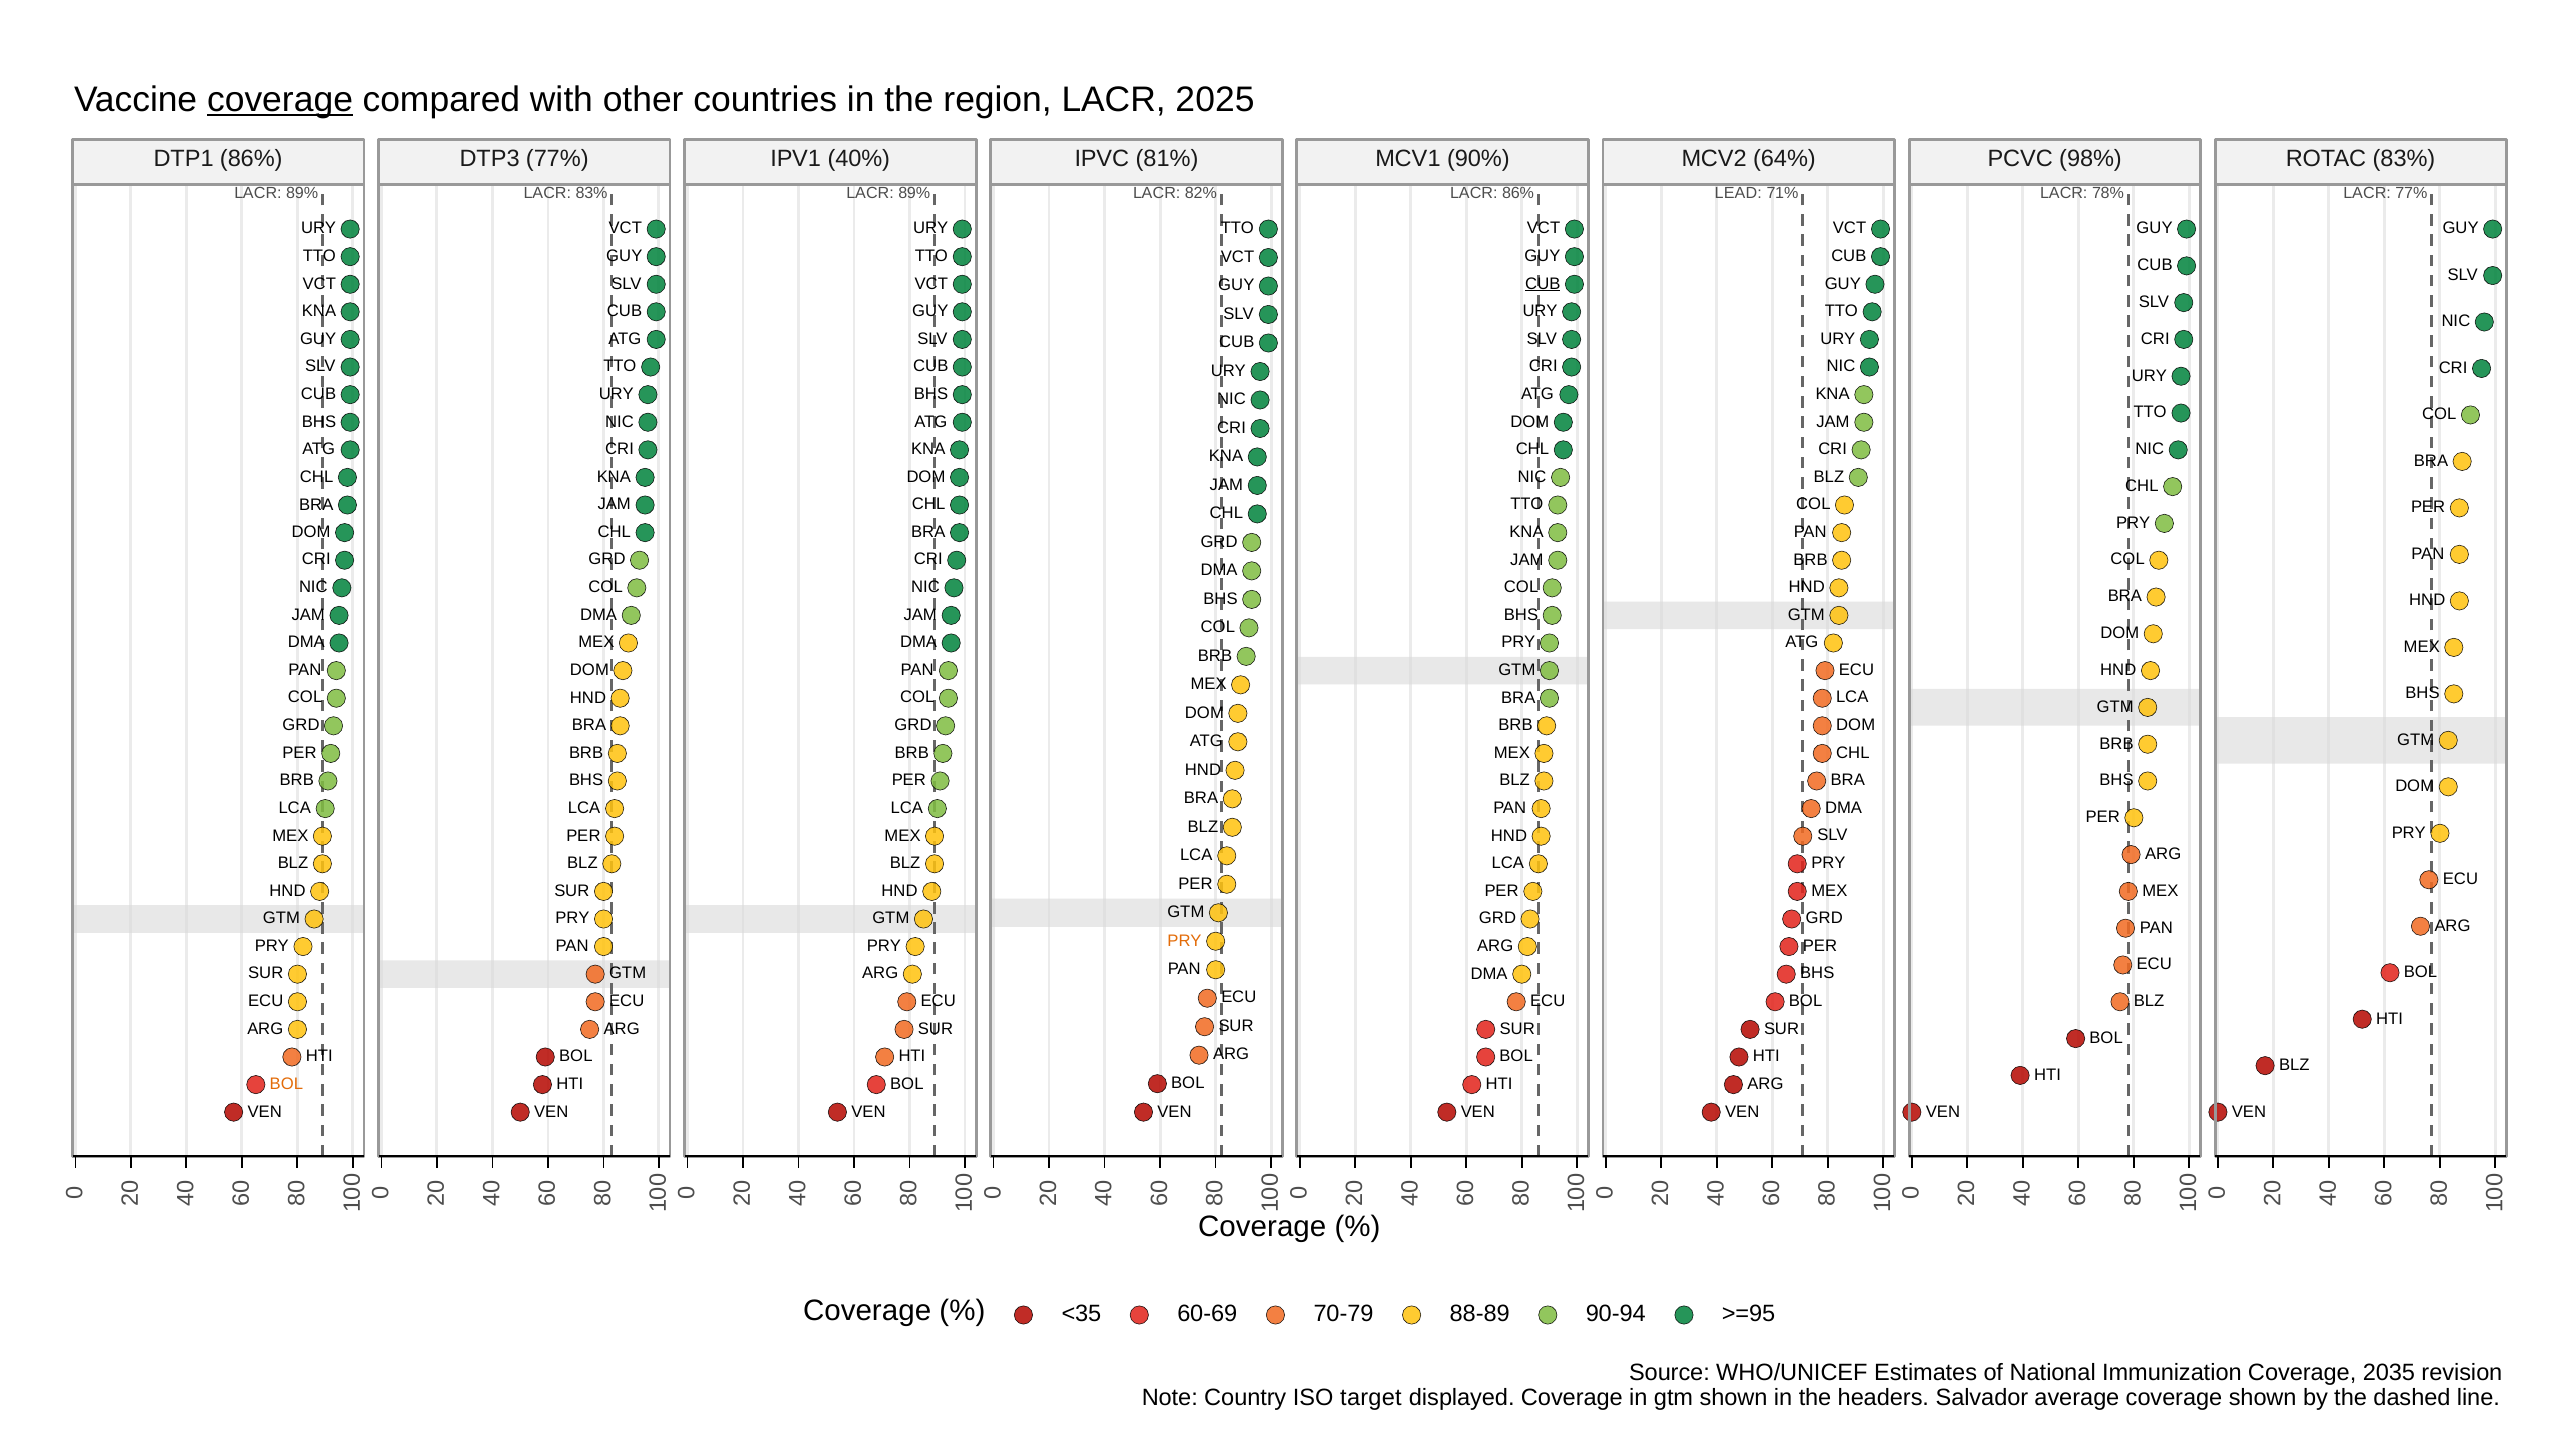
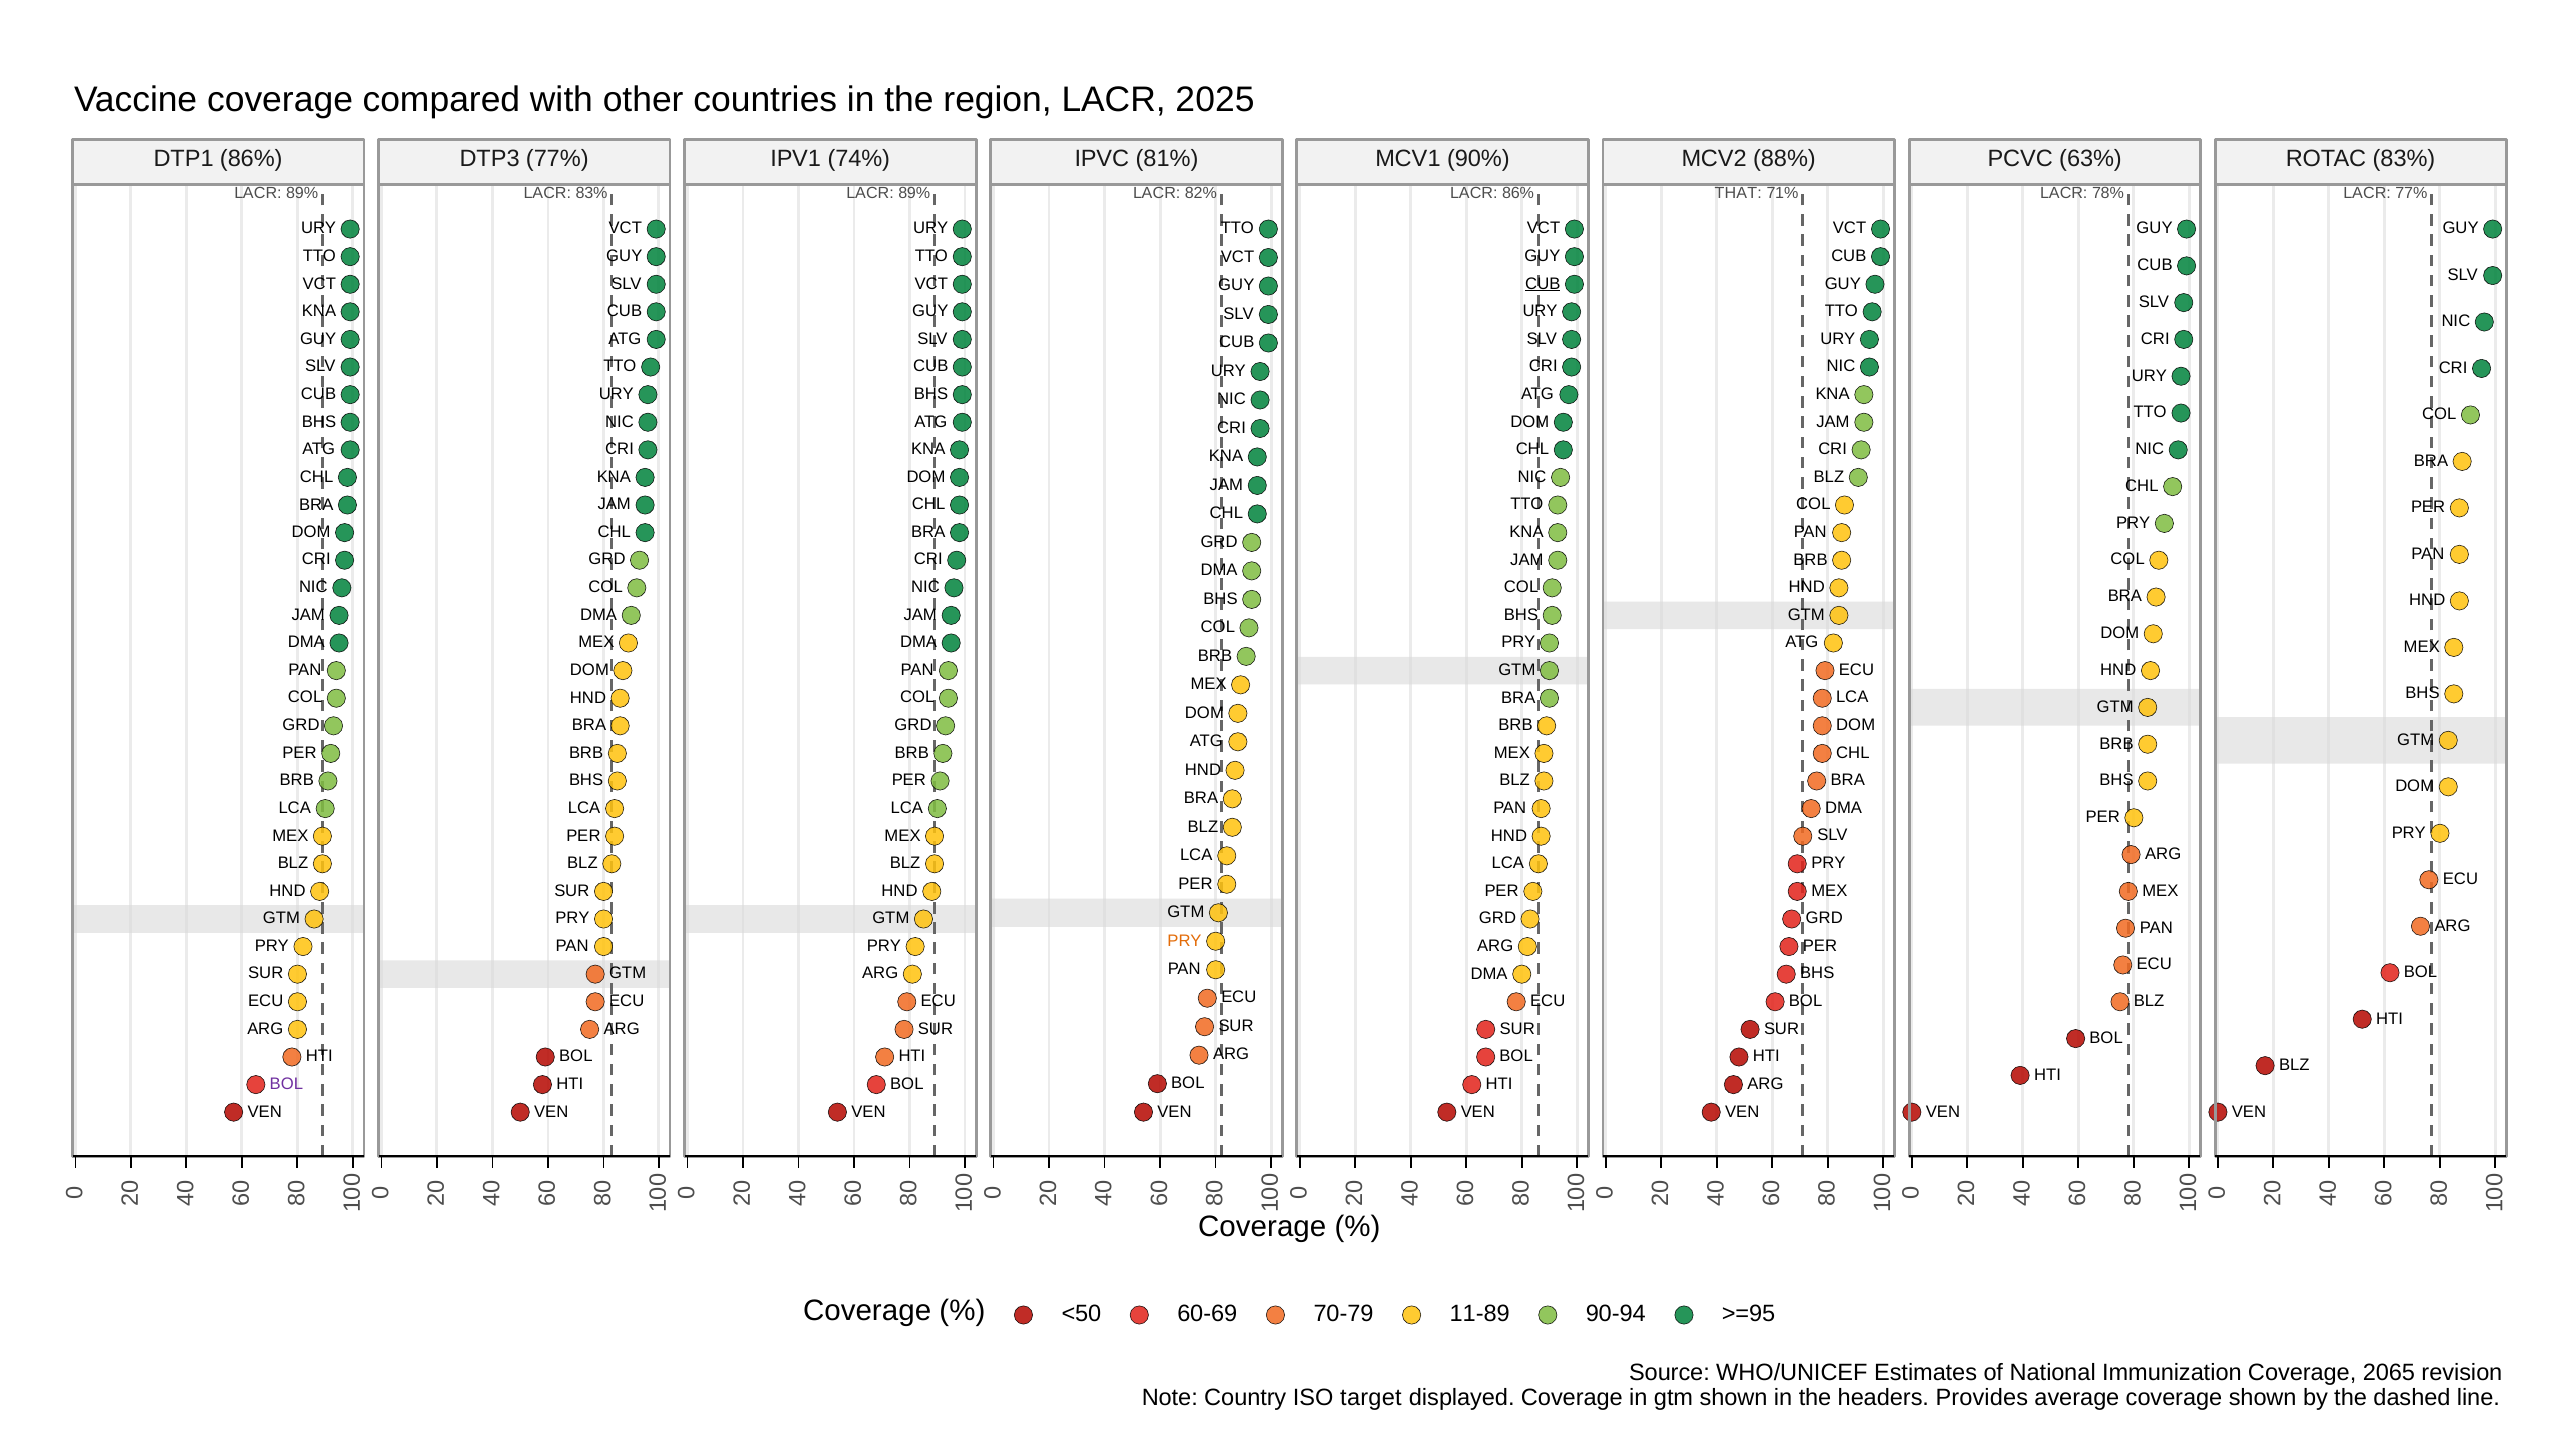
coverage underline: present -> none (280, 100)
40%: 40% -> 74% (859, 159)
64%: 64% -> 88% (1784, 159)
98%: 98% -> 63% (2091, 159)
LEAD: LEAD -> THAT (1738, 193)
BOL colour: orange -> purple (286, 1084)
<35: <35 -> <50 (1081, 1314)
88-89: 88-89 -> 11-89 (1480, 1314)
2035: 2035 -> 2065 (2389, 1373)
Salvador: Salvador -> Provides (1982, 1398)
